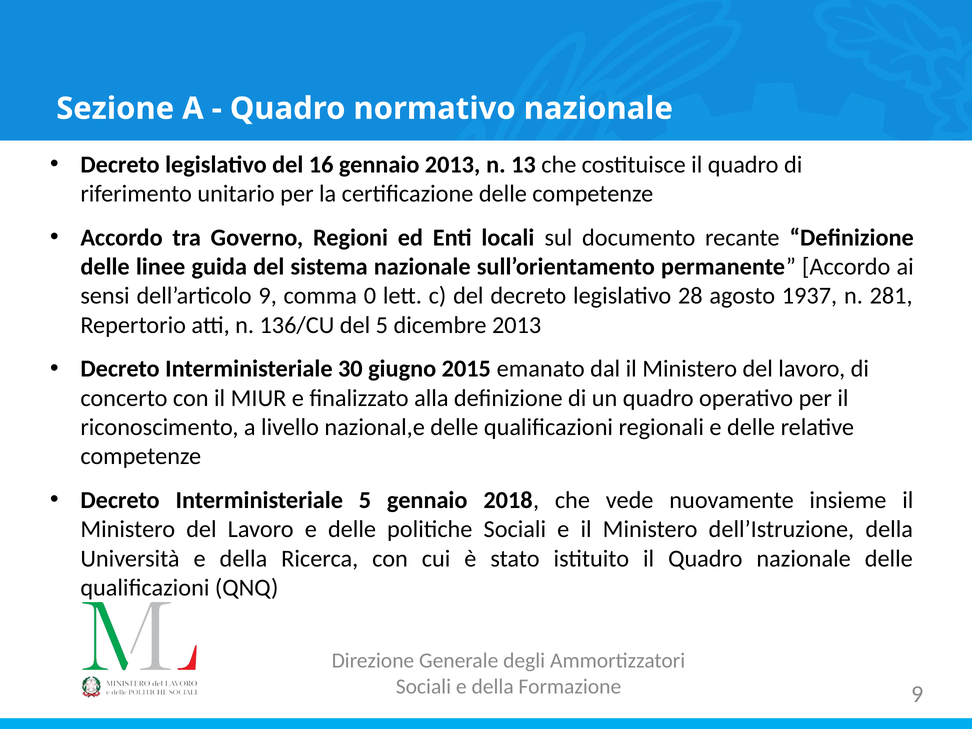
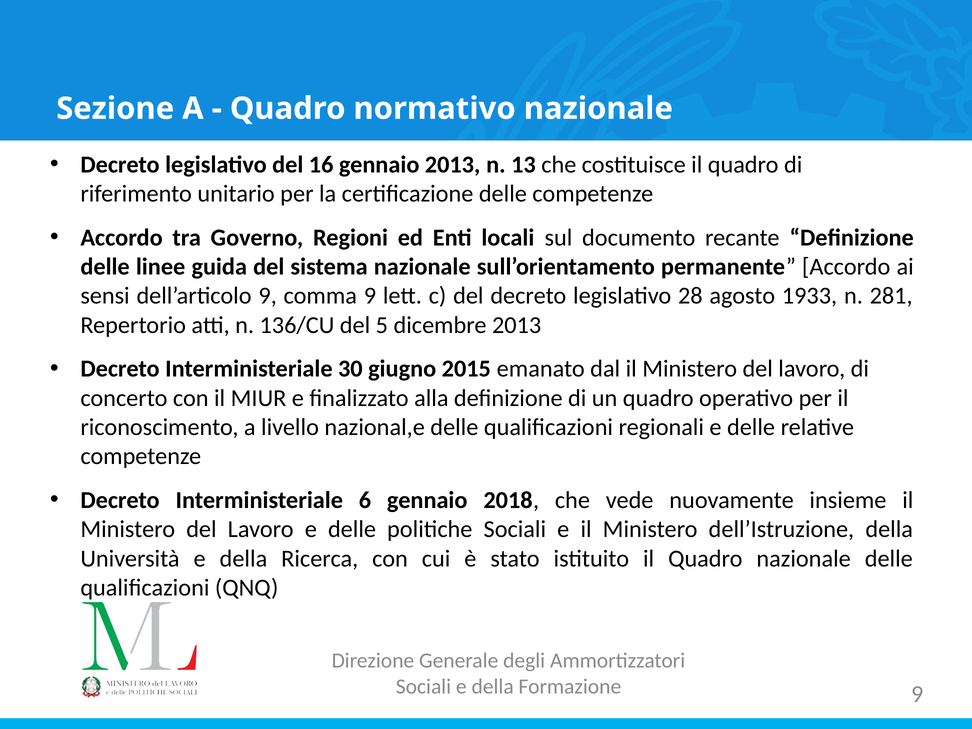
comma 0: 0 -> 9 (370, 296)
1937: 1937 -> 1933 (809, 296)
Interministeriale 5: 5 -> 6 (365, 500)
